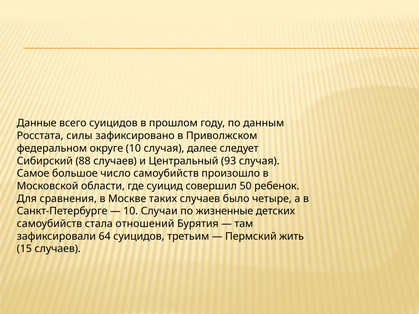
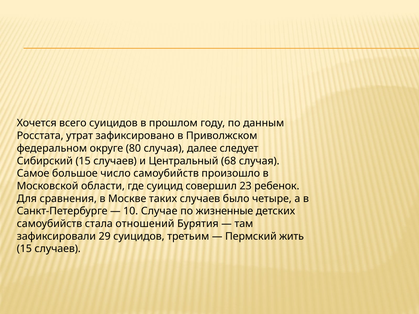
Данные: Данные -> Хочется (37, 123)
силы: силы -> утрат (80, 136)
округе 10: 10 -> 80 (133, 148)
Сибирский 88: 88 -> 15 (83, 161)
93: 93 -> 68 (229, 161)
50: 50 -> 23 (246, 186)
Случаи: Случаи -> Случае (159, 211)
64: 64 -> 29 (105, 236)
